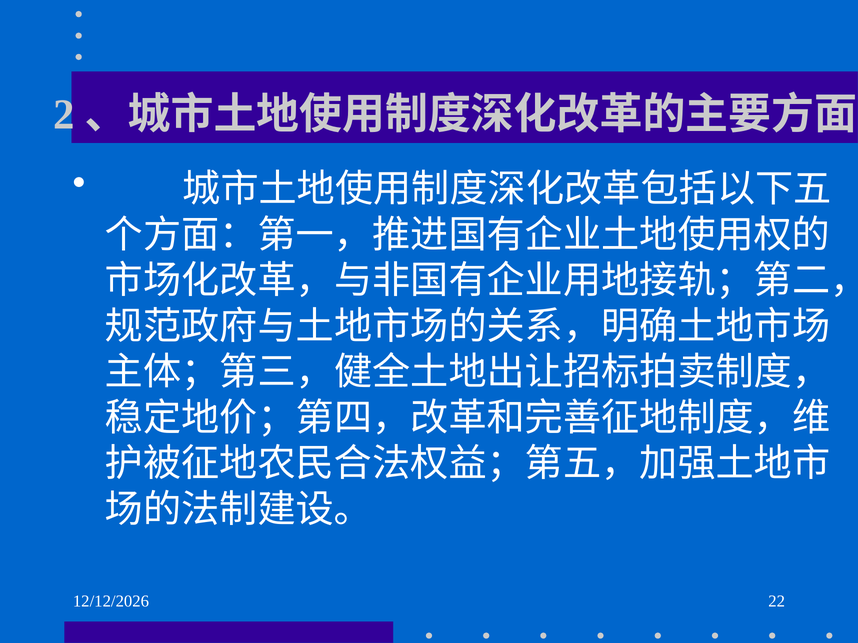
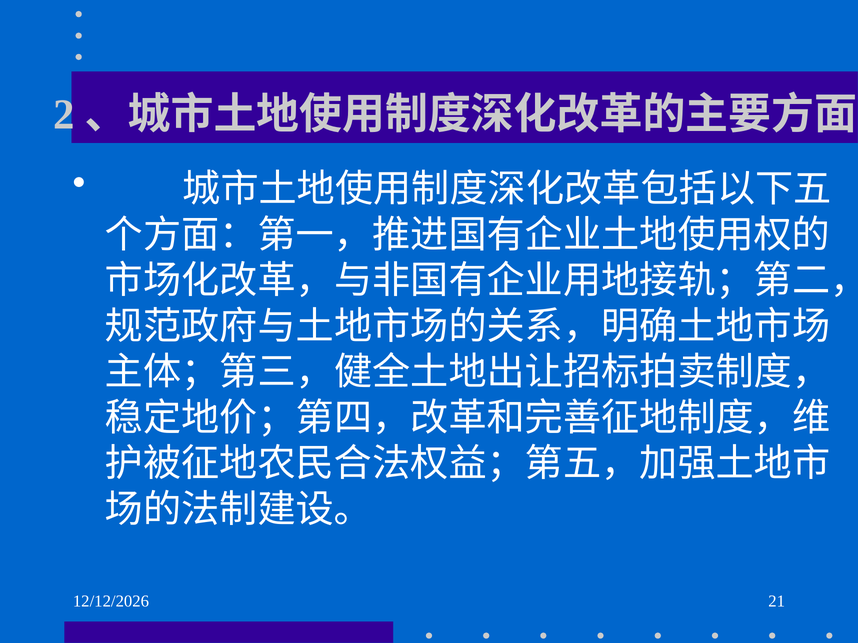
22: 22 -> 21 (777, 602)
